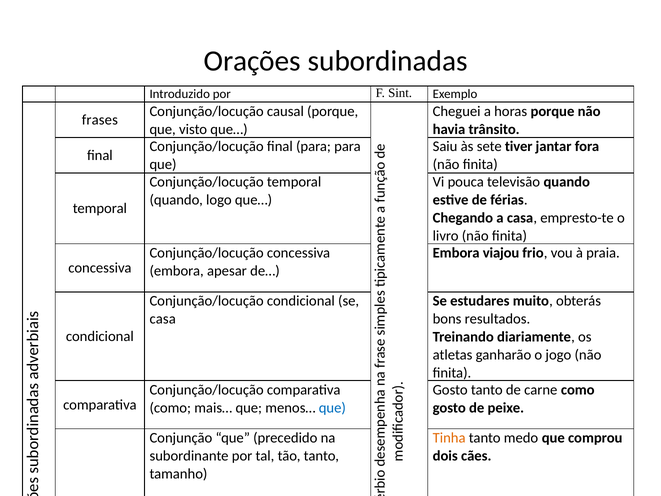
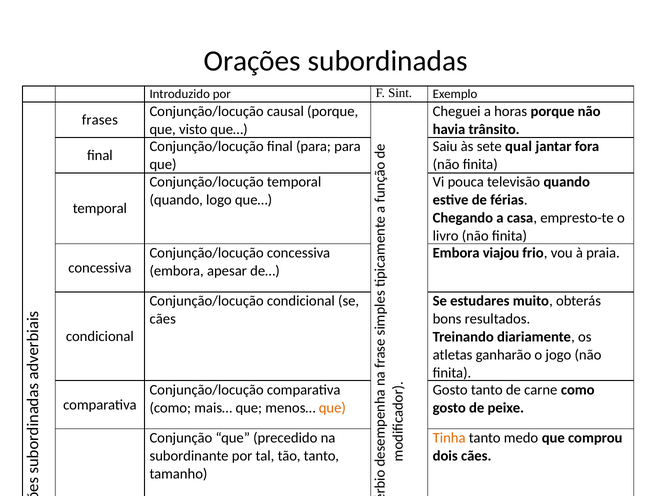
tiver: tiver -> qual (519, 147)
casa: casa -> cães (163, 319)
que colour: blue -> orange (332, 408)
